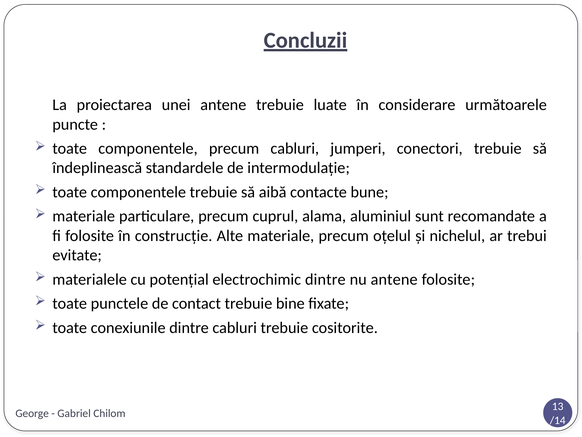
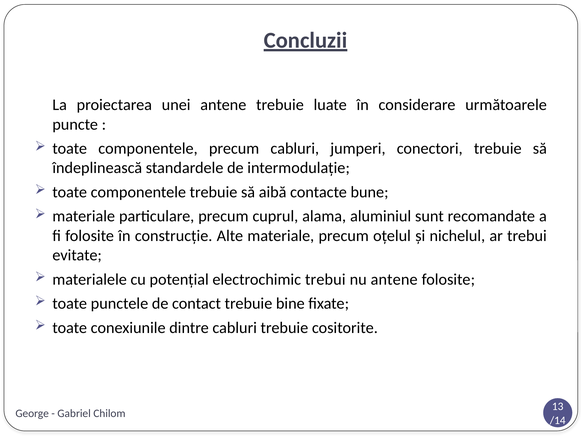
electrochimic dintre: dintre -> trebui (325, 279)
